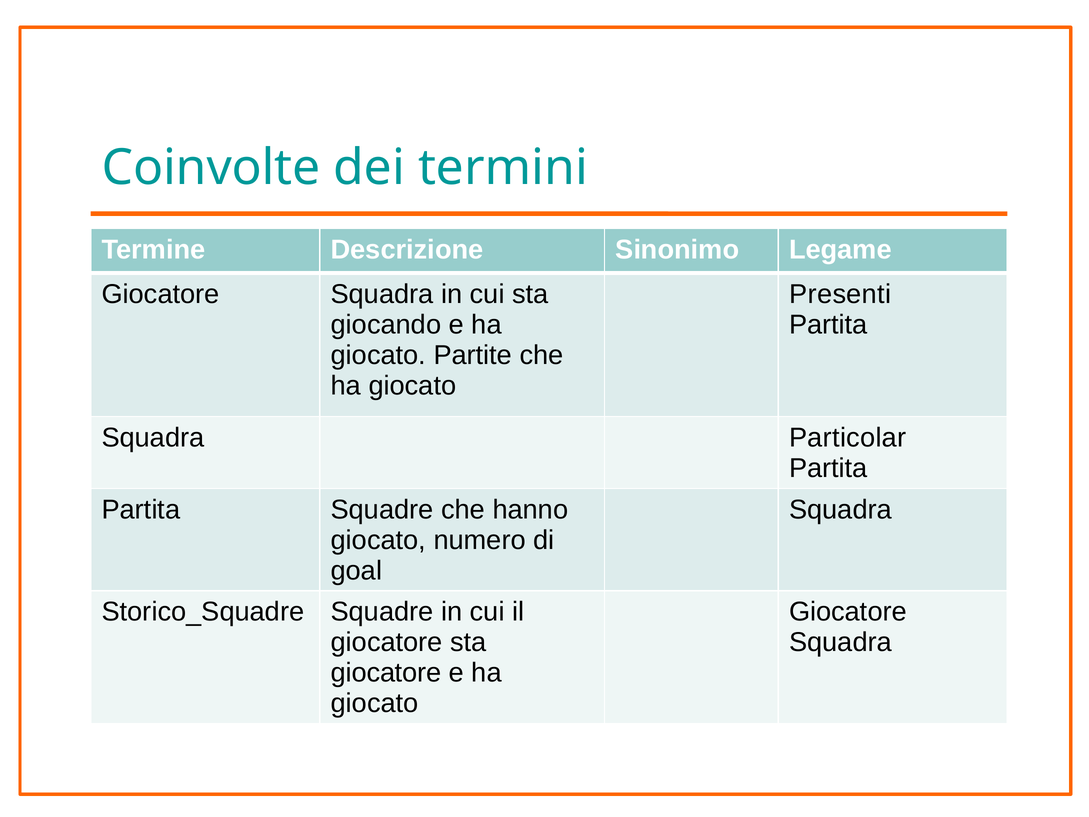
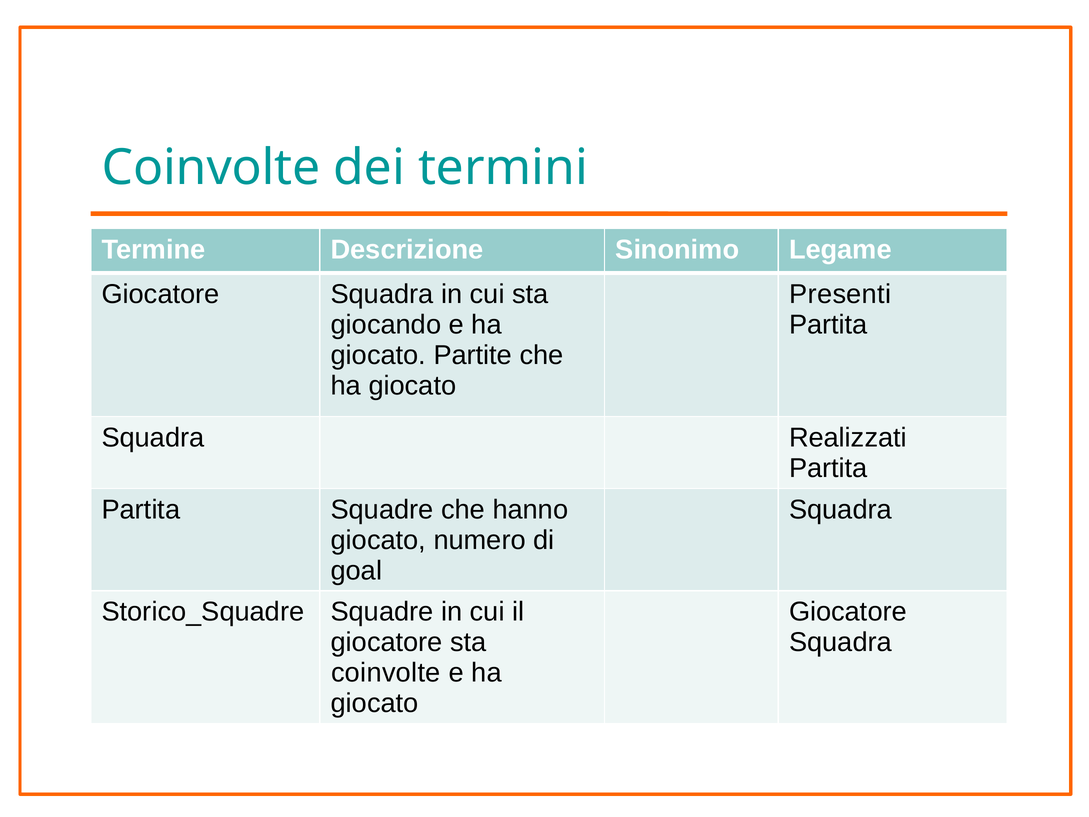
Particolar: Particolar -> Realizzati (848, 438)
giocatore: giocatore -> coinvolte (386, 673)
